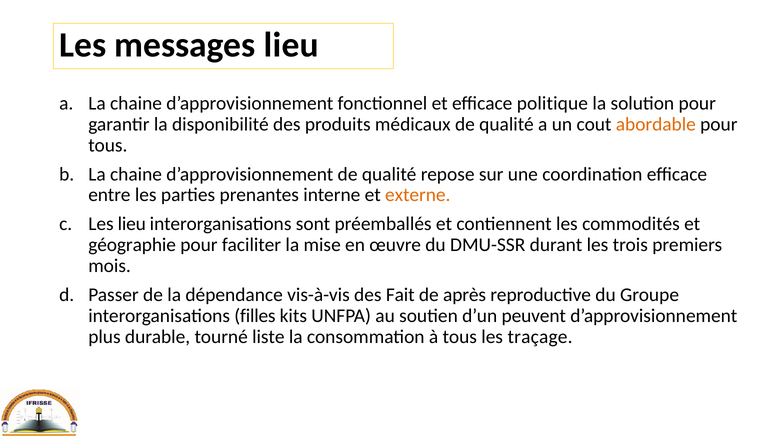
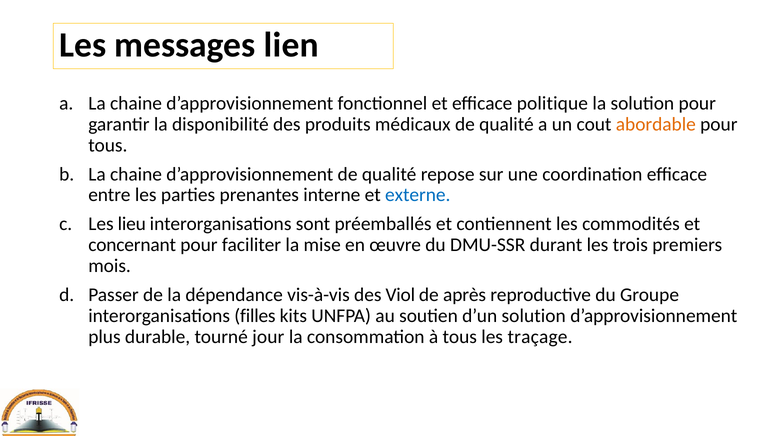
messages lieu: lieu -> lien (291, 45)
externe colour: orange -> blue (418, 195)
géographie: géographie -> concernant (132, 245)
Fait: Fait -> Viol (400, 295)
d’un peuvent: peuvent -> solution (534, 316)
liste: liste -> jour (268, 337)
